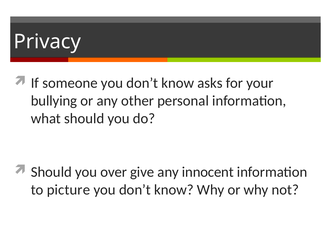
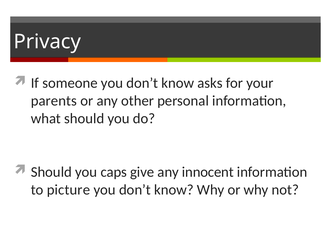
bullying: bullying -> parents (54, 101)
over: over -> caps (114, 172)
